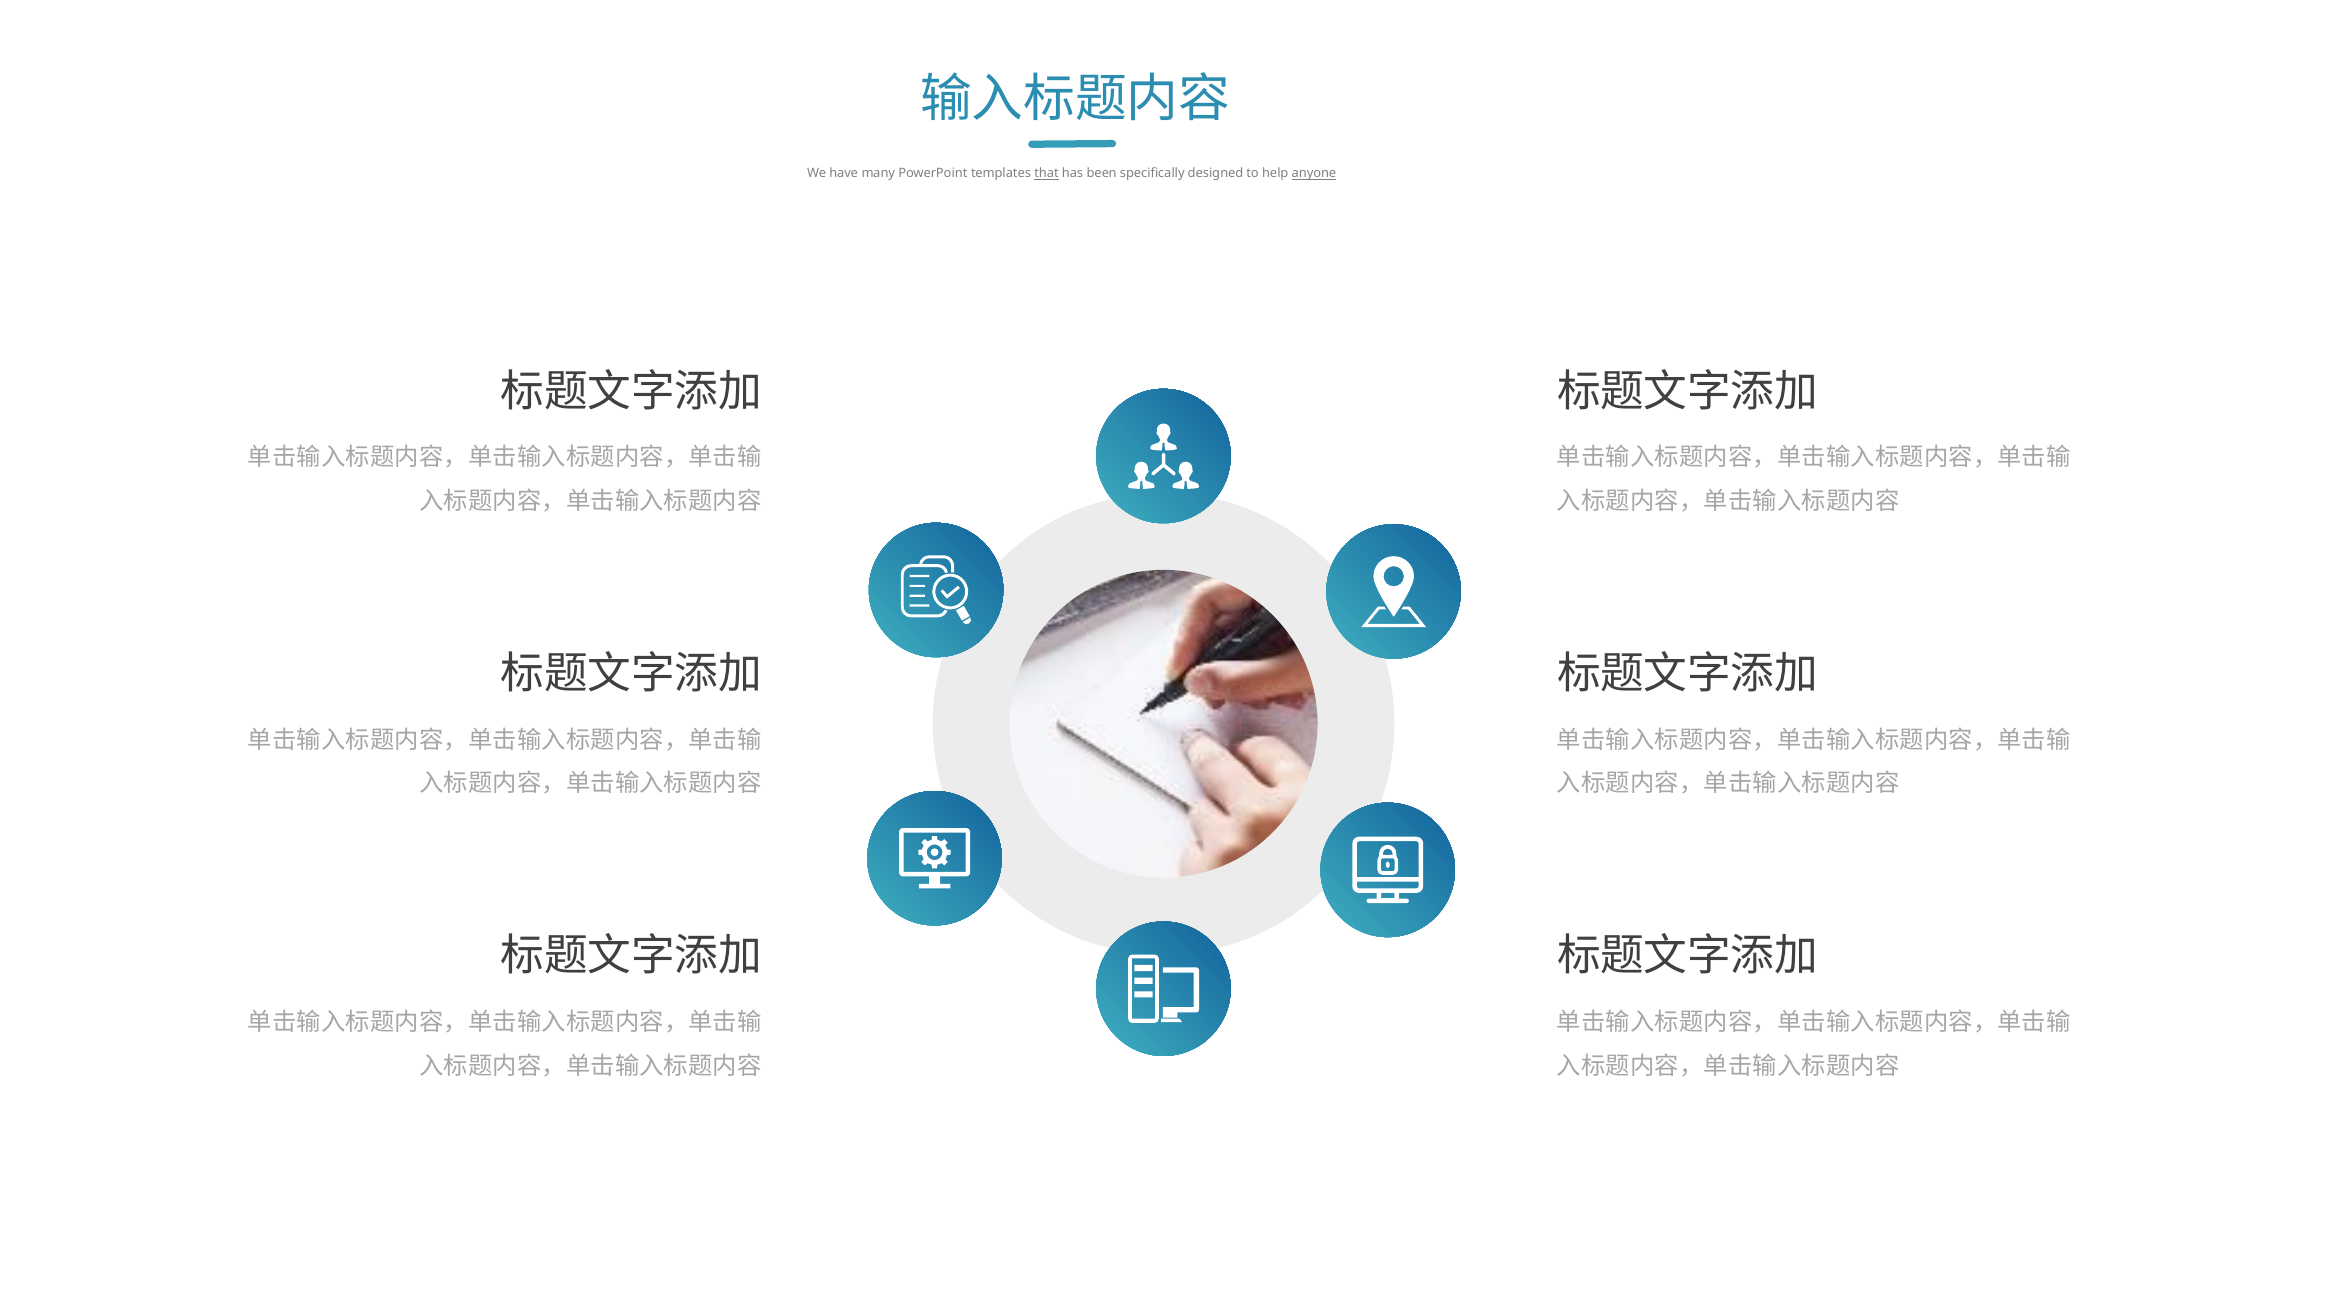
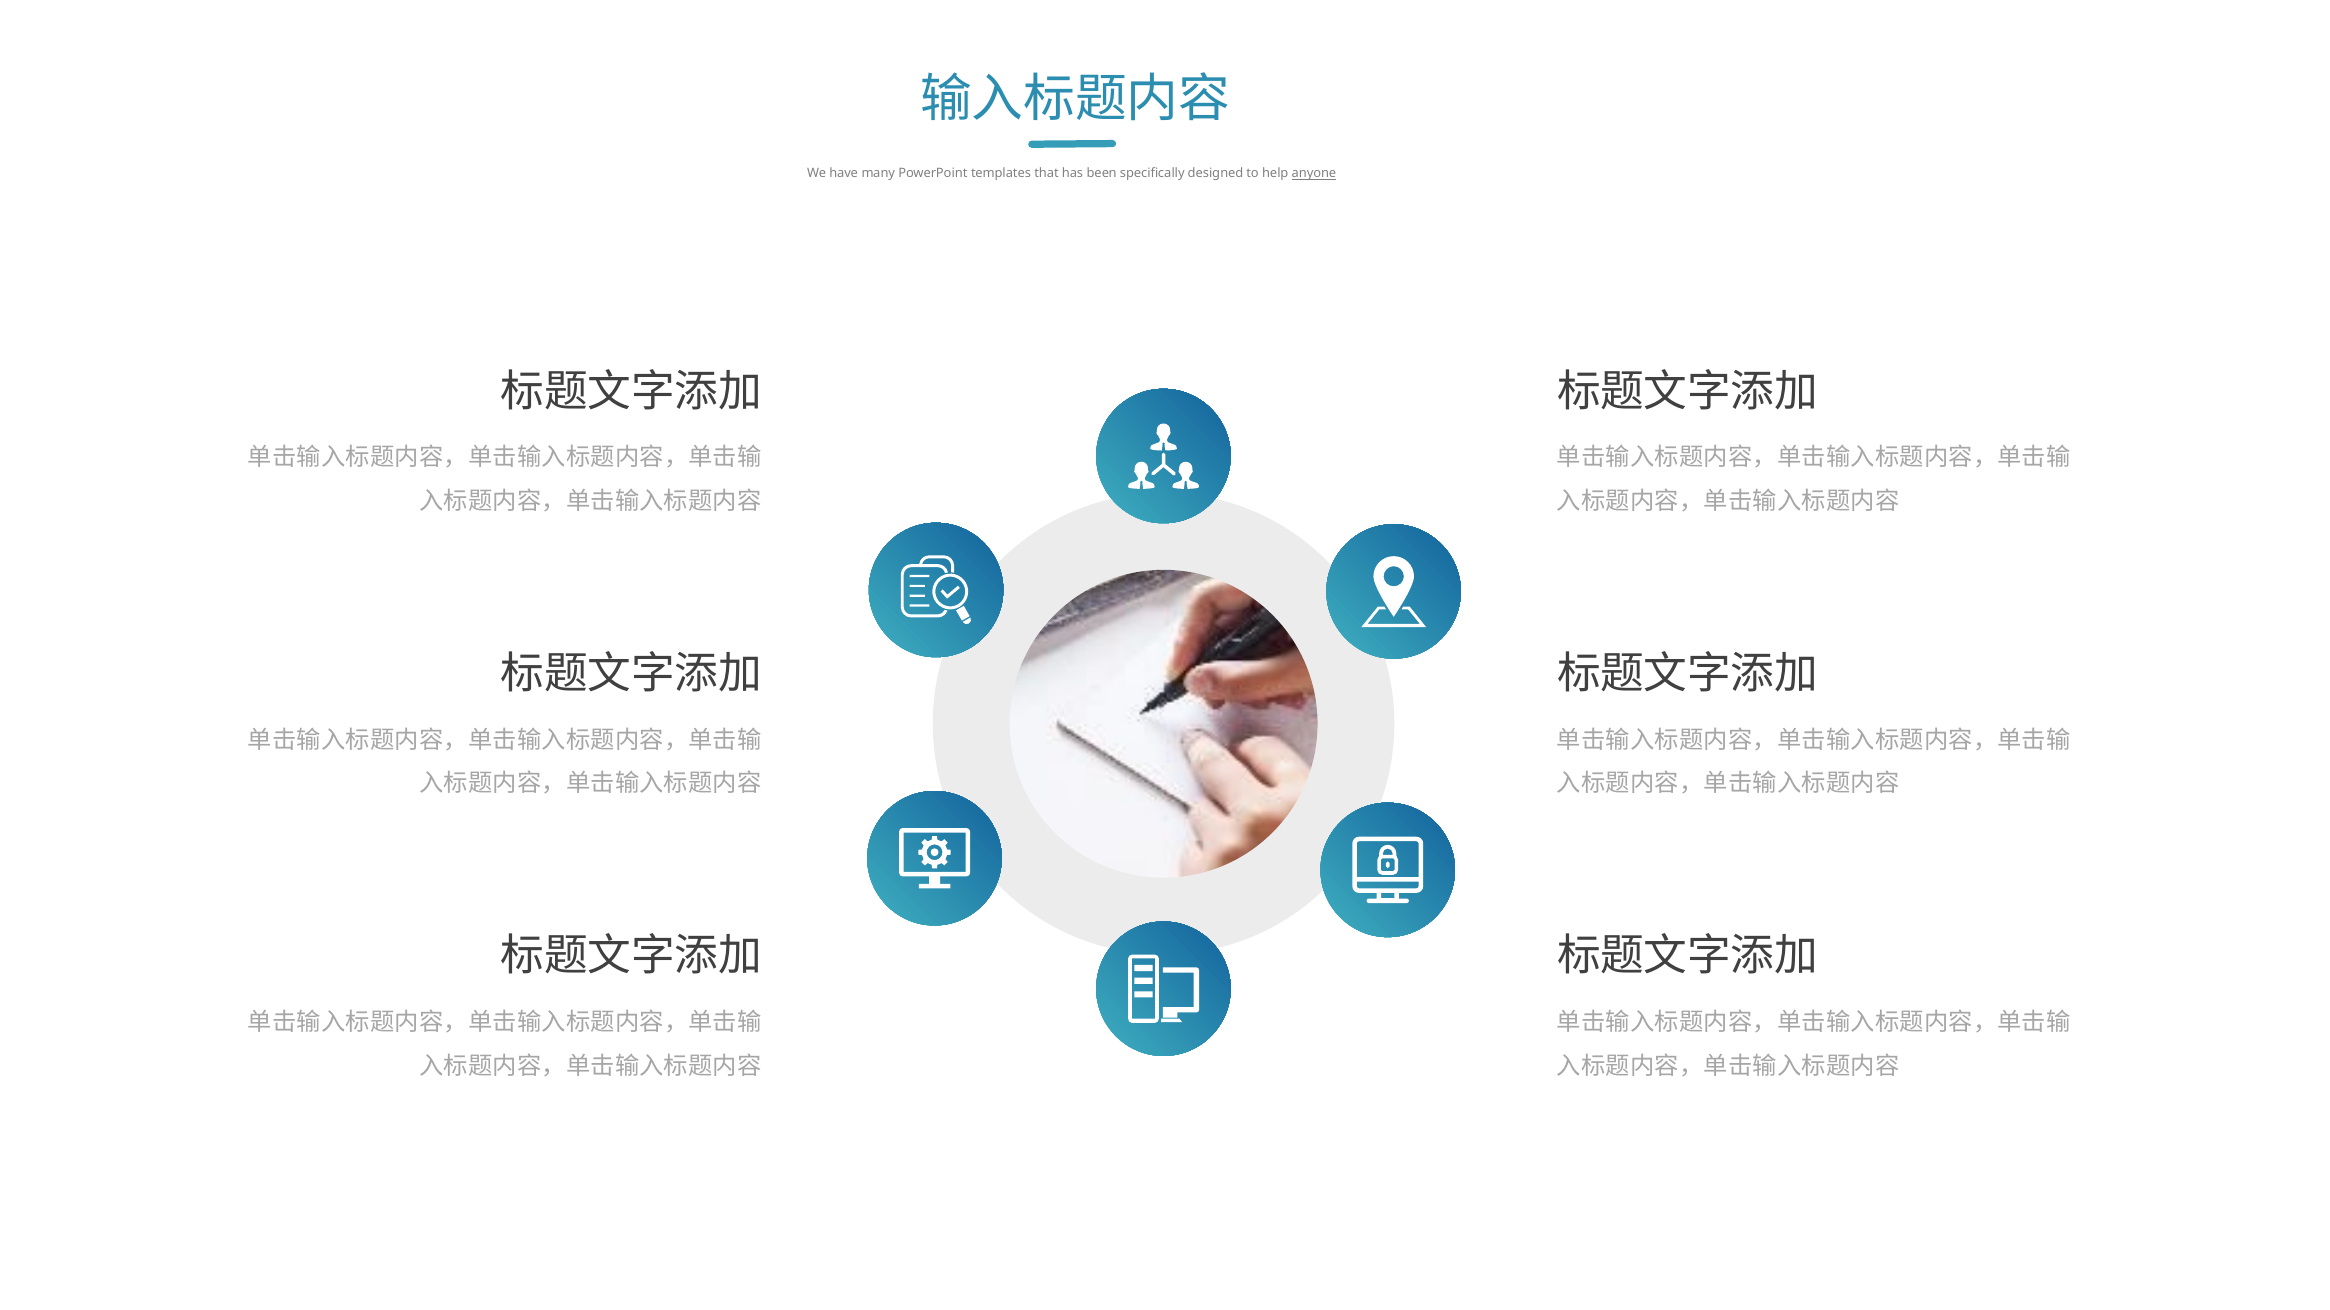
that underline: present -> none (1047, 174)
